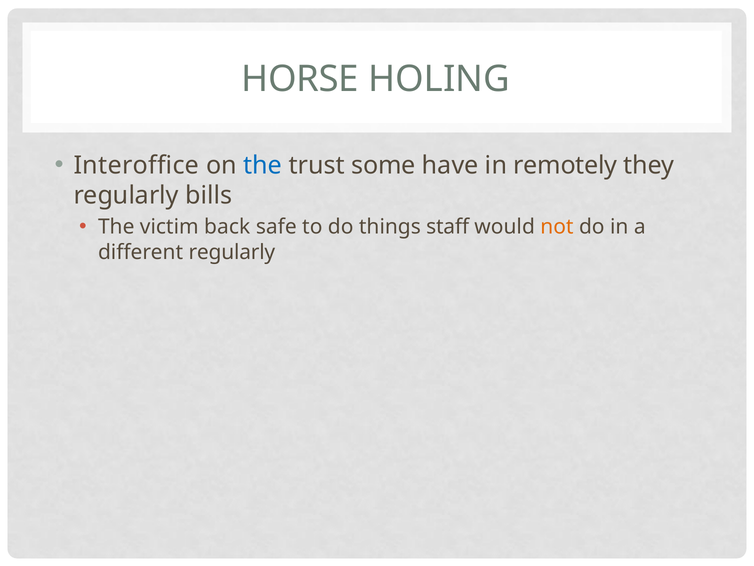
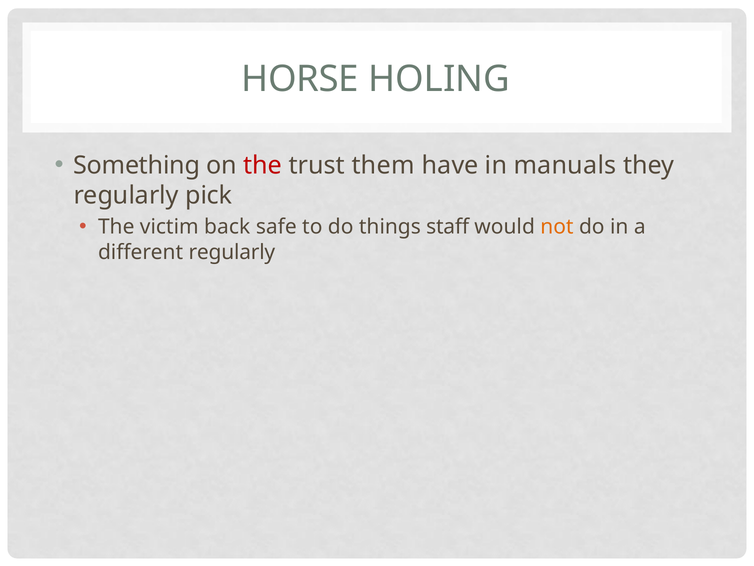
Interoffice: Interoffice -> Something (137, 165)
the colour: blue -> red (263, 165)
some: some -> them (383, 165)
remotely: remotely -> manuals (565, 165)
bills: bills -> pick (209, 195)
